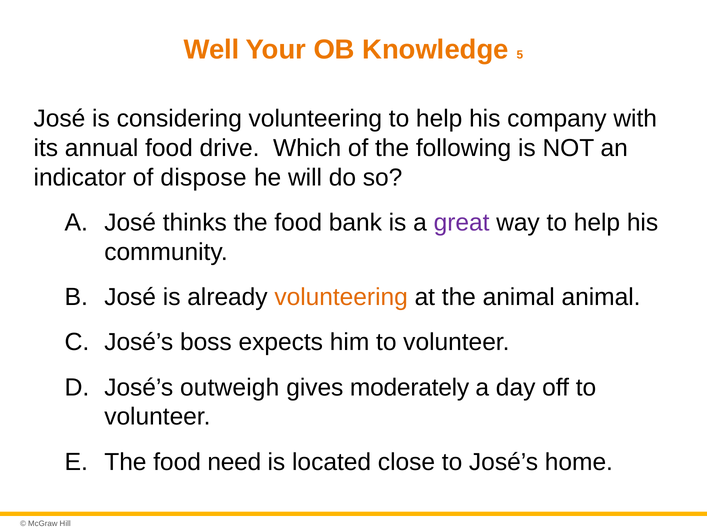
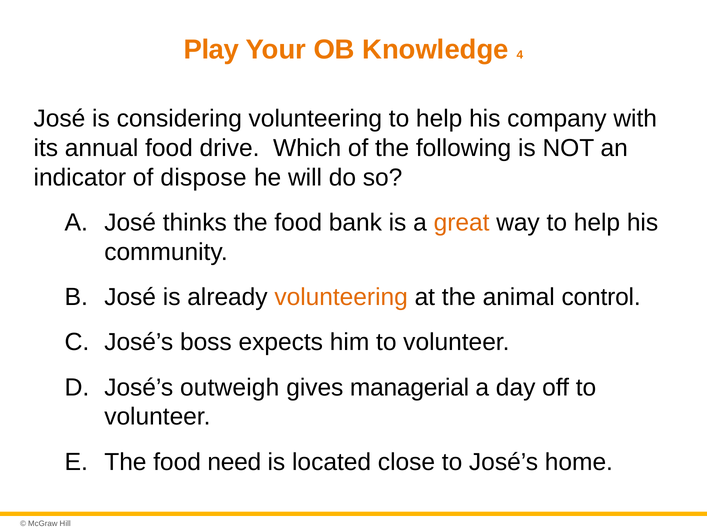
Well: Well -> Play (211, 50)
5: 5 -> 4 (520, 55)
great colour: purple -> orange (462, 223)
animal animal: animal -> control (601, 297)
moderately: moderately -> managerial (410, 388)
